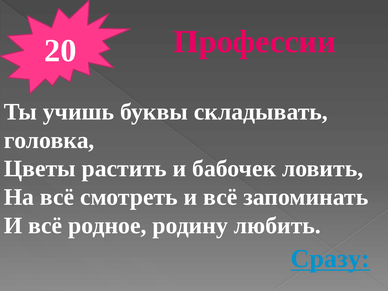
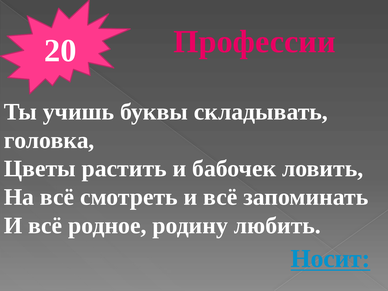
Сразу: Сразу -> Носит (330, 259)
